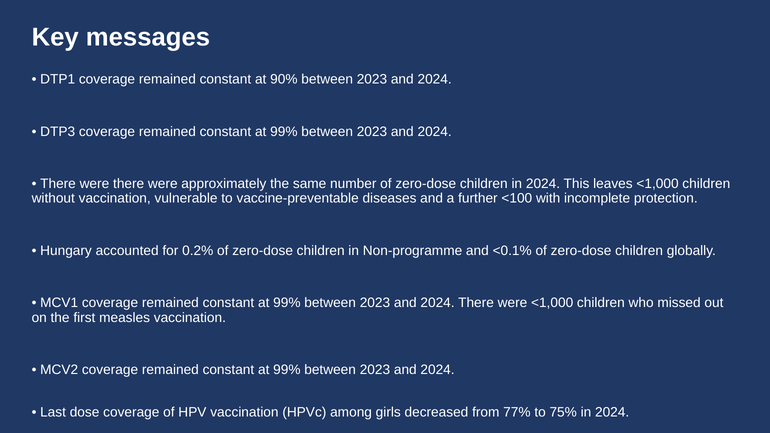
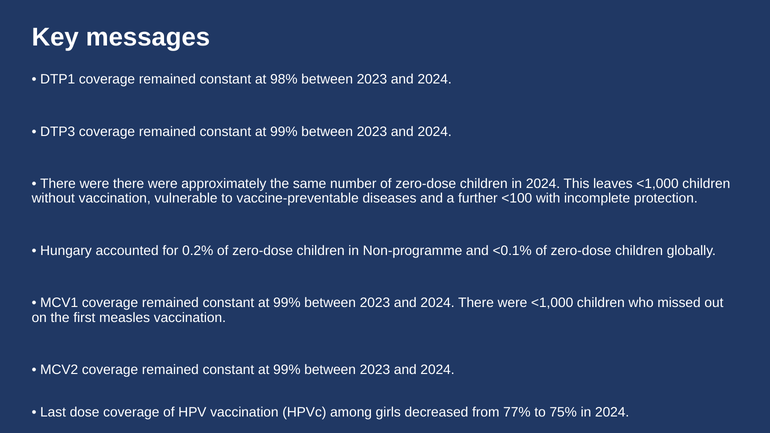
90%: 90% -> 98% (284, 79)
